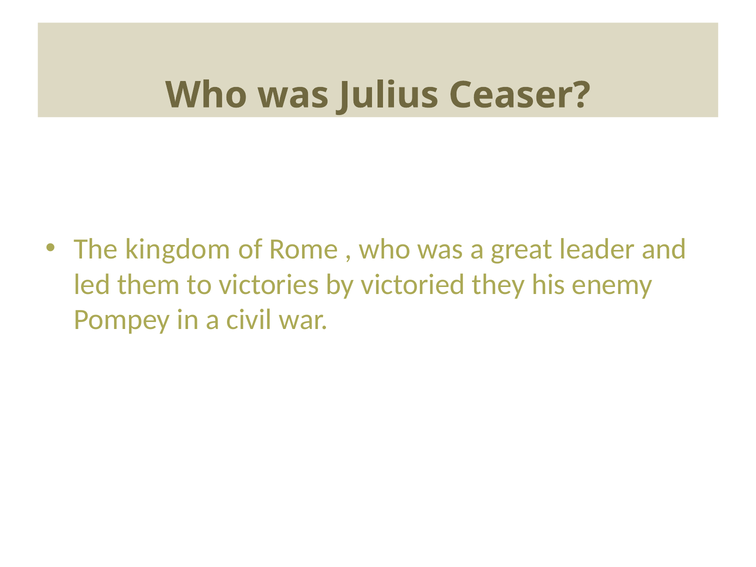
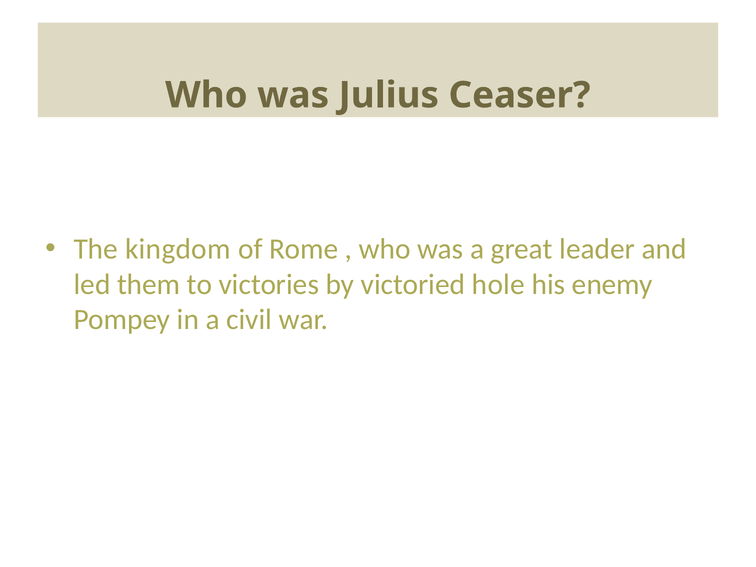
they: they -> hole (498, 284)
